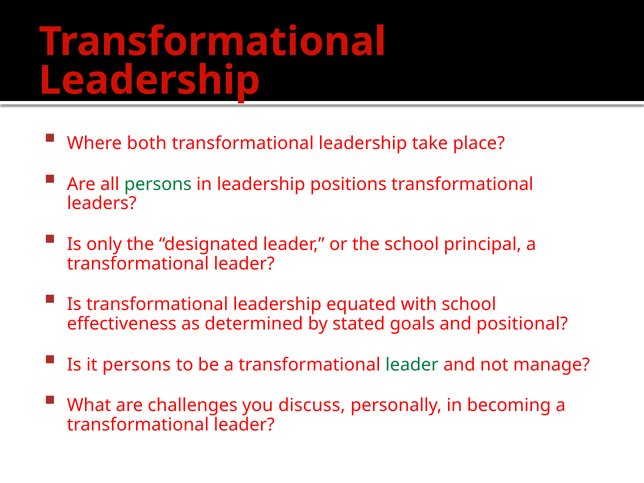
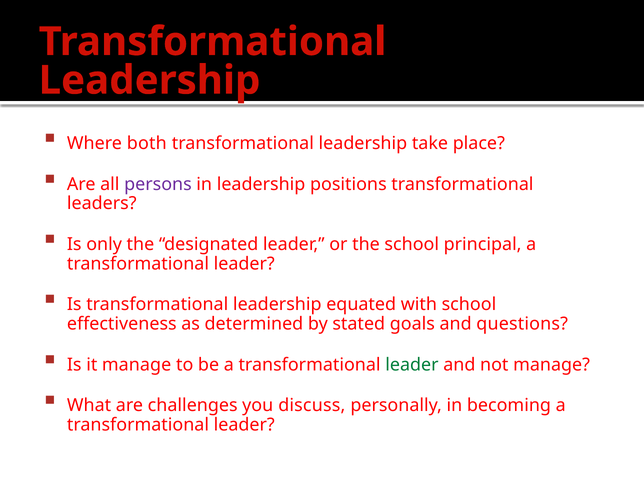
persons colour: green -> purple (158, 184)
positional: positional -> questions (522, 324)
it persons: persons -> manage (137, 365)
